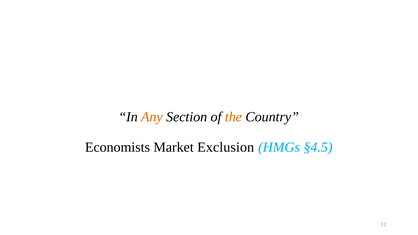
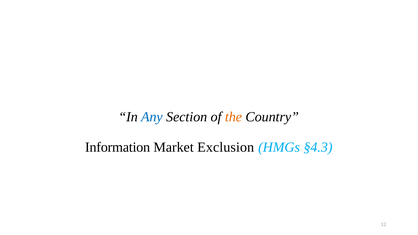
Any colour: orange -> blue (152, 117)
Economists: Economists -> Information (118, 147)
§4.5: §4.5 -> §4.3 (318, 147)
